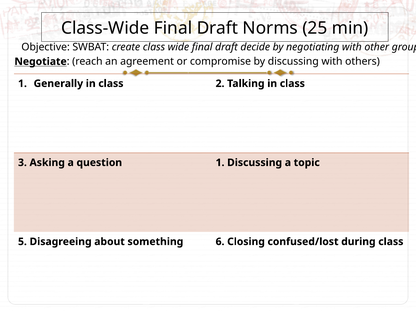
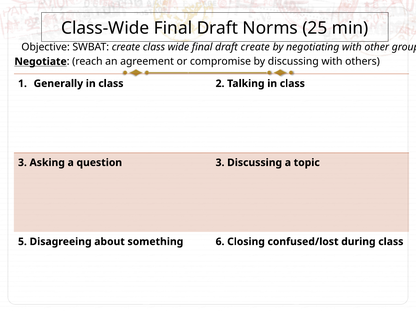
draft decide: decide -> create (255, 47)
question 1: 1 -> 3 (220, 163)
